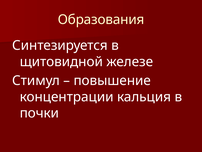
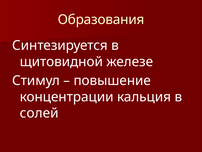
почки: почки -> солей (39, 113)
